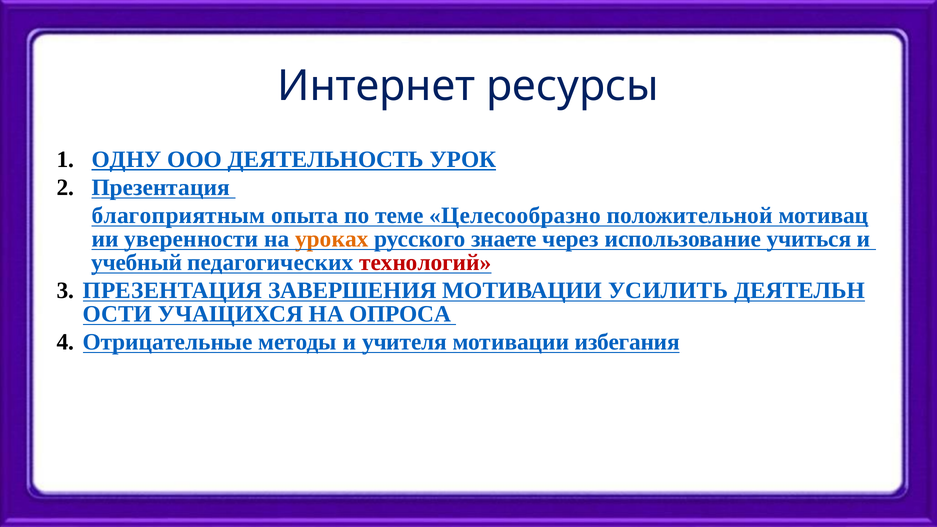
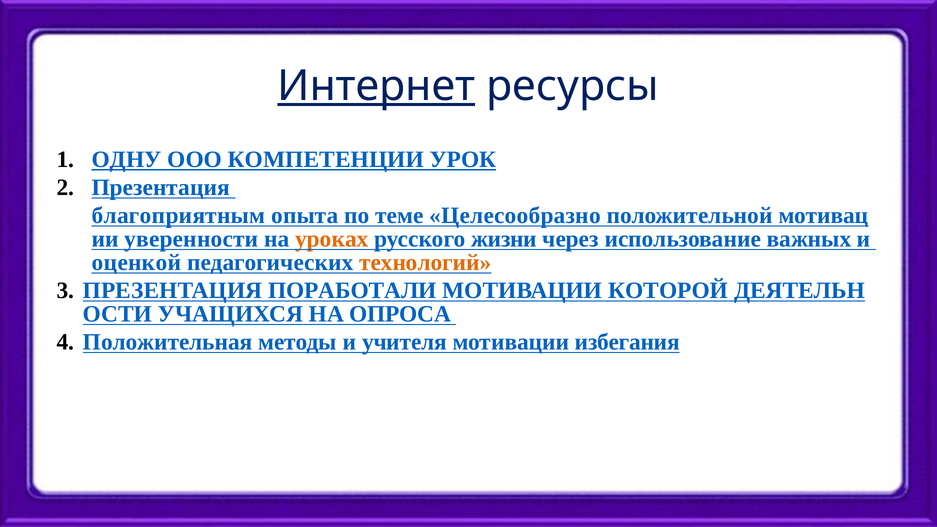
Интернет underline: none -> present (376, 86)
ДЕЯТЕЛЬНОСТЬ: ДЕЯТЕЛЬНОСТЬ -> КОМПЕТЕНЦИИ (326, 160)
знаете: знаете -> жизни (504, 239)
учиться: учиться -> важных (809, 239)
учебный: учебный -> оценкой (136, 263)
технологий colour: red -> orange (425, 263)
ЗАВЕРШЕНИЯ: ЗАВЕРШЕНИЯ -> ПОРАБОТАЛИ (352, 291)
УСИЛИТЬ: УСИЛИТЬ -> КОТОРОЙ (668, 291)
Отрицательные: Отрицательные -> Положительная (168, 342)
